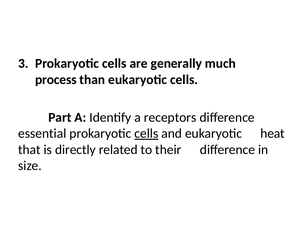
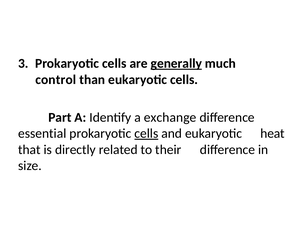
generally underline: none -> present (176, 64)
process: process -> control (56, 80)
receptors: receptors -> exchange (170, 117)
